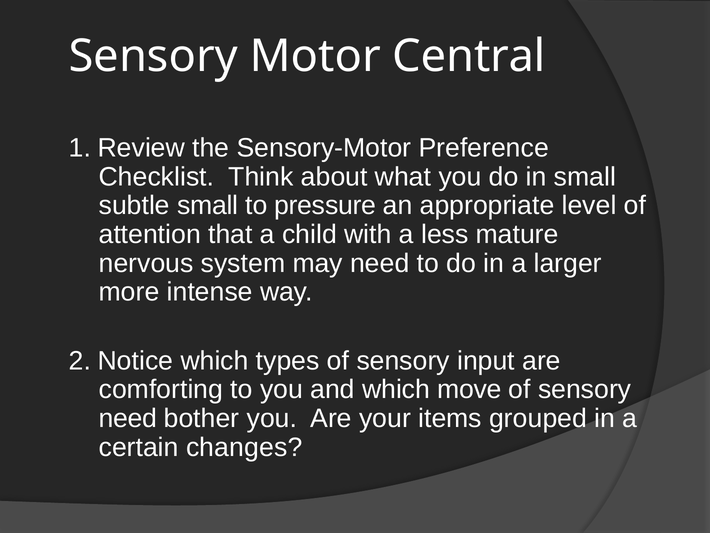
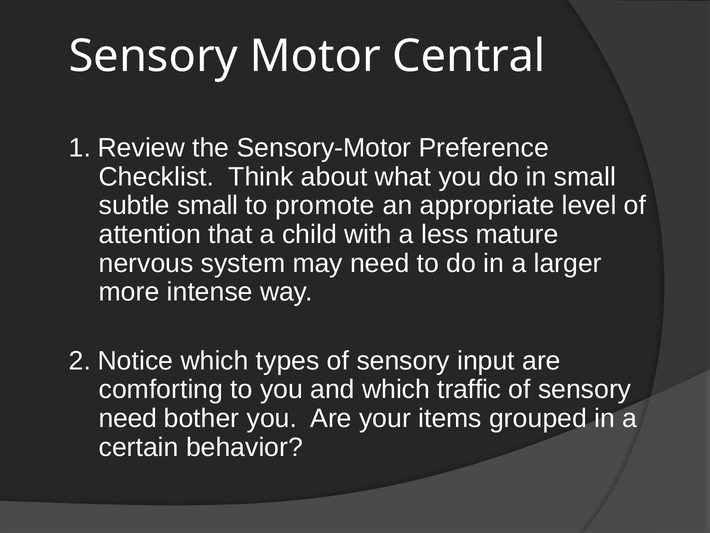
pressure: pressure -> promote (325, 205)
move: move -> traffic (469, 389)
changes: changes -> behavior (244, 447)
